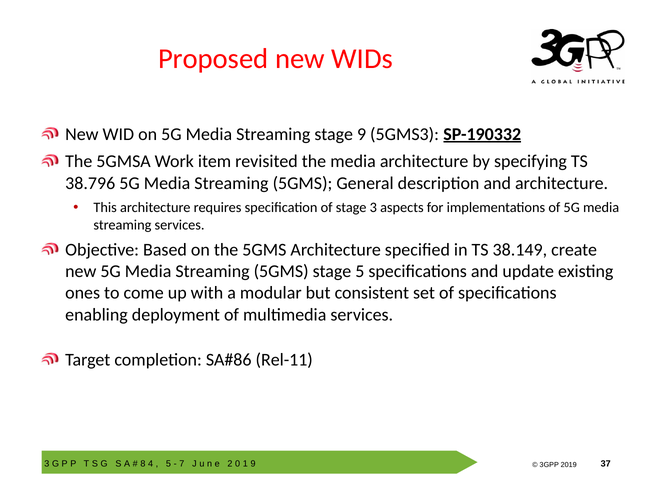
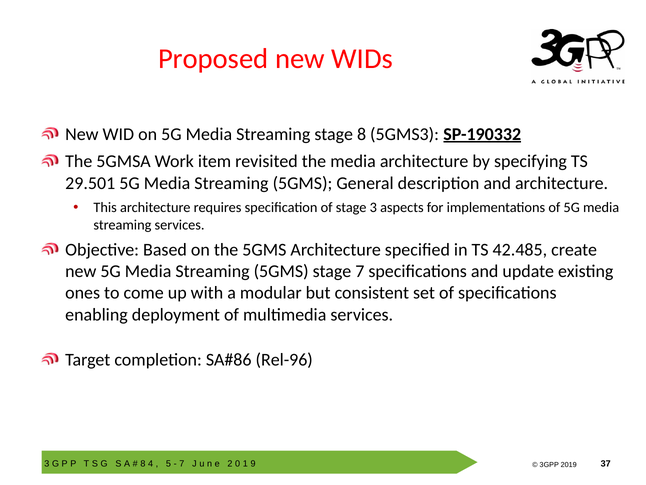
stage 9: 9 -> 8 (362, 134)
38.796: 38.796 -> 29.501 (90, 183)
38.149: 38.149 -> 42.485 (520, 250)
stage 5: 5 -> 7 (360, 271)
Rel-11: Rel-11 -> Rel-96 (284, 360)
